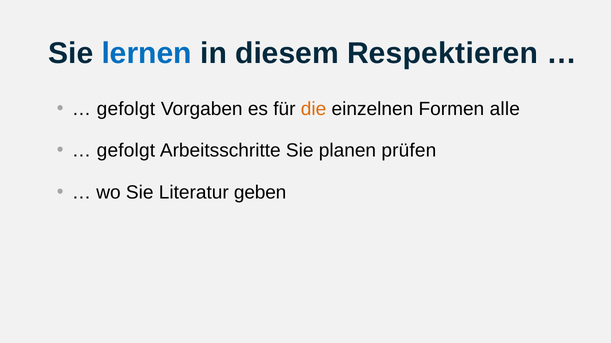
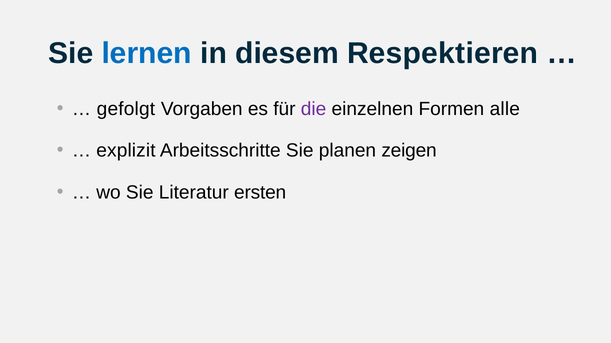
die colour: orange -> purple (314, 109)
gefolgt: gefolgt -> explizit (126, 151)
prüfen: prüfen -> zeigen (409, 151)
geben: geben -> ersten (260, 193)
